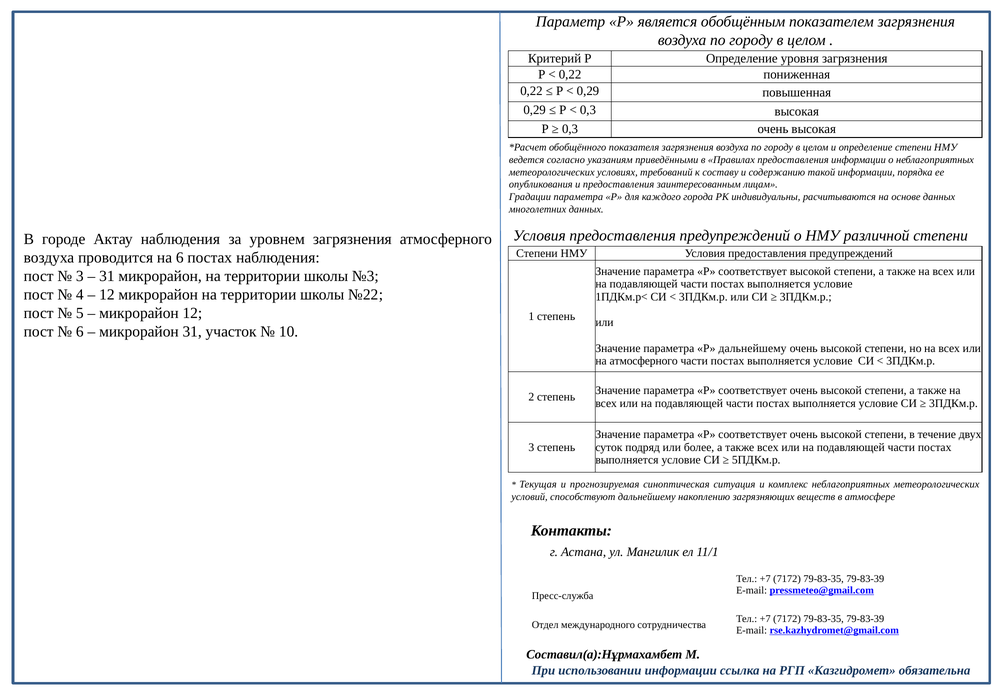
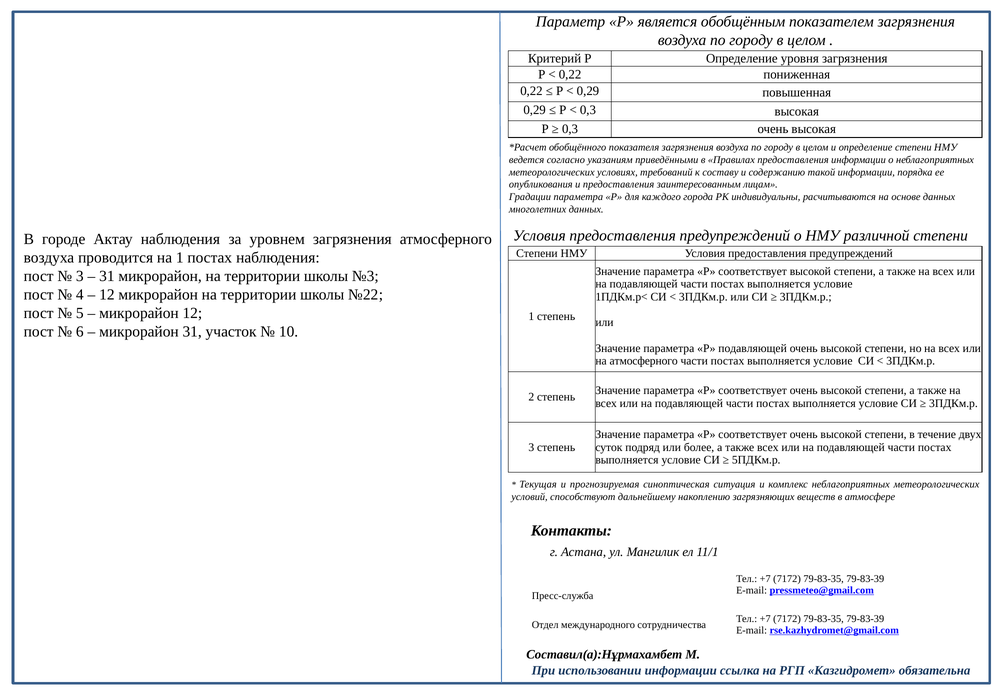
на 6: 6 -> 1 (180, 257)
Р дальнейшему: дальнейшему -> подавляющей (753, 348)
